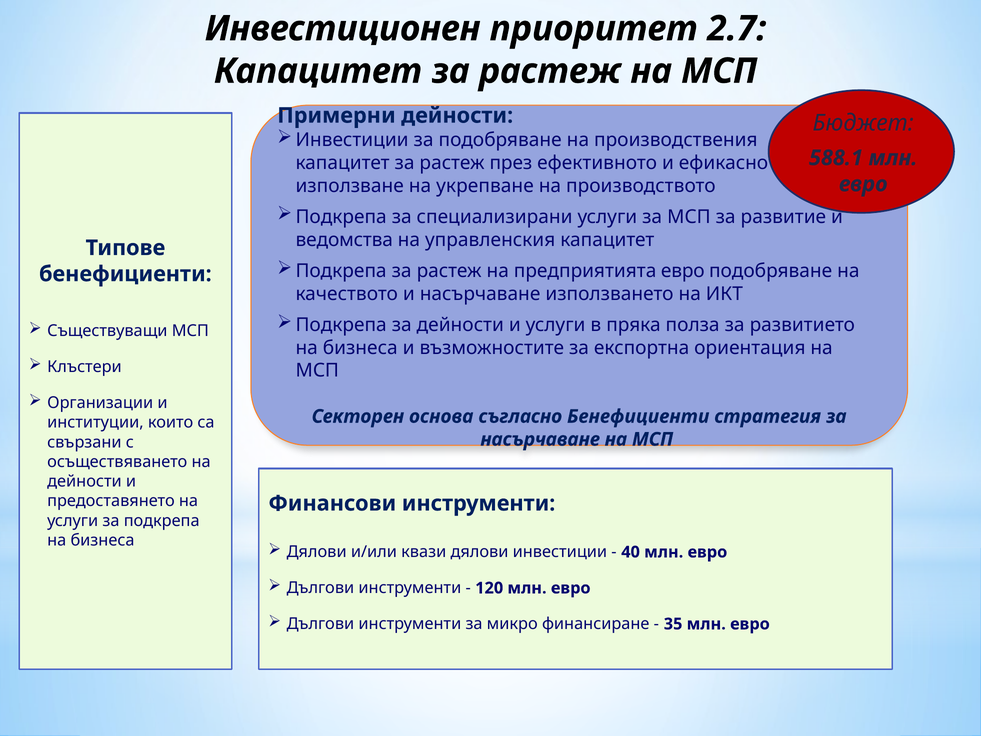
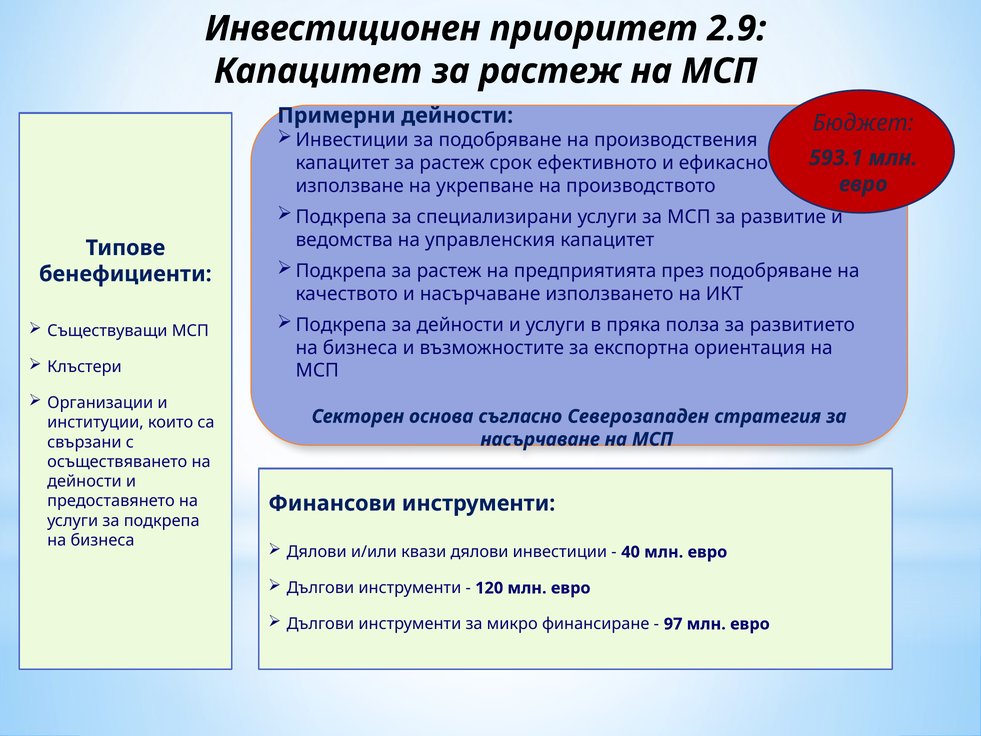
2.7: 2.7 -> 2.9 (737, 29)
588.1: 588.1 -> 593.1 (836, 158)
през: през -> срок (511, 163)
предприятията евро: евро -> през (683, 271)
съгласно Бенефициенти: Бенефициенти -> Северозападен (638, 416)
35: 35 -> 97 (673, 624)
